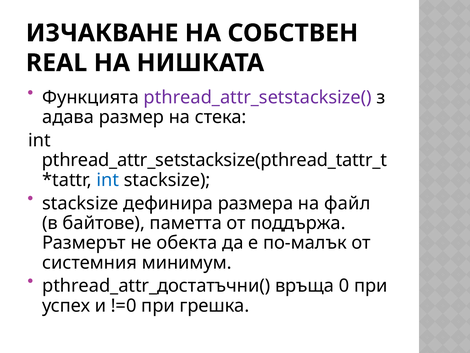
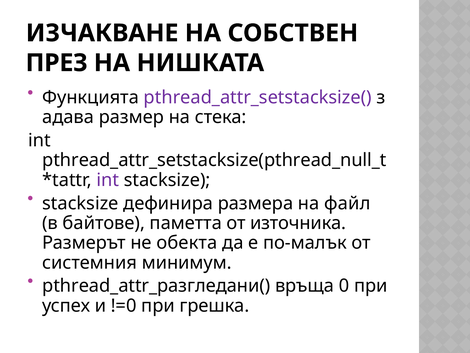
REAL: REAL -> ПРЕЗ (57, 63)
pthread_attr_setstacksize(pthread_tattr_t: pthread_attr_setstacksize(pthread_tattr_t -> pthread_attr_setstacksize(pthread_null_t (214, 160)
int colour: blue -> purple (108, 180)
поддържа: поддържа -> източника (298, 223)
pthread_attr_достатъчни(: pthread_attr_достатъчни( -> pthread_attr_разгледани( (156, 286)
